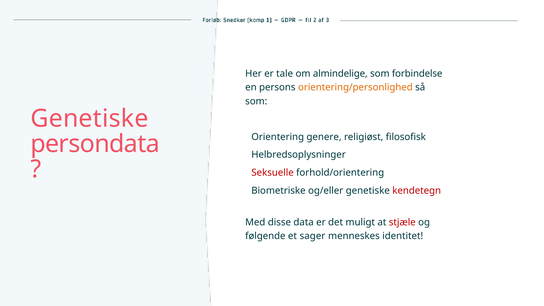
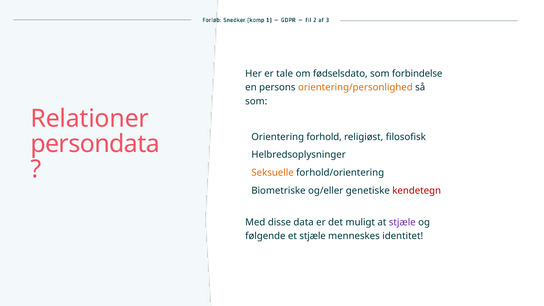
almindelige: almindelige -> fødselsdato (340, 74)
Genetiske: Genetiske -> Relationer (90, 118)
genere: genere -> forhold (324, 137)
Seksuelle colour: red -> orange (273, 173)
stjæle colour: red -> purple (402, 222)
et sager: sager -> stjæle (313, 236)
